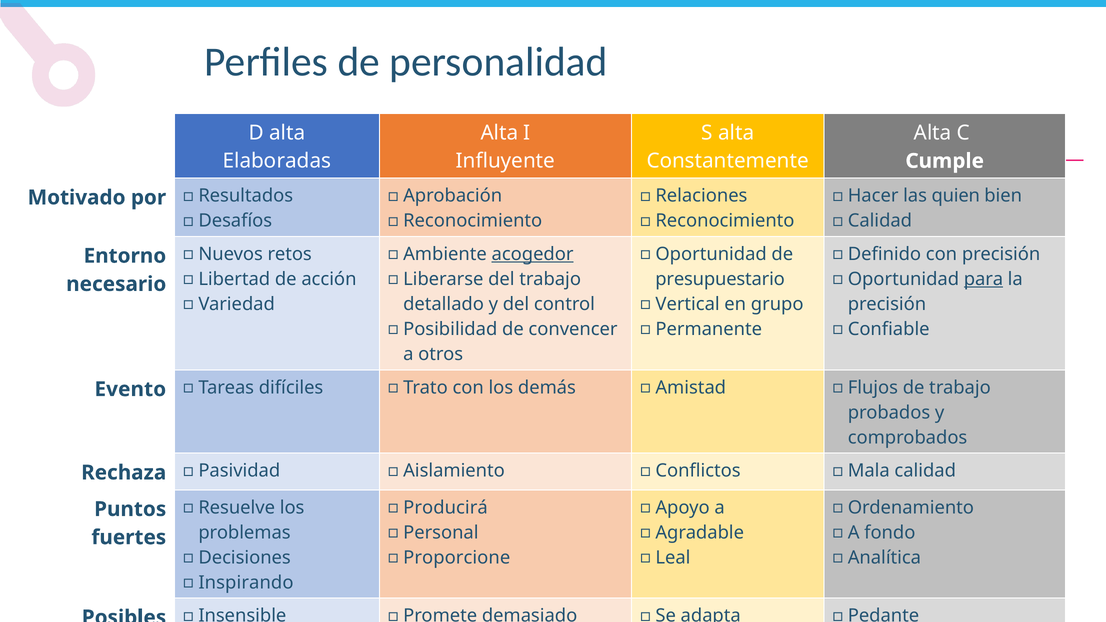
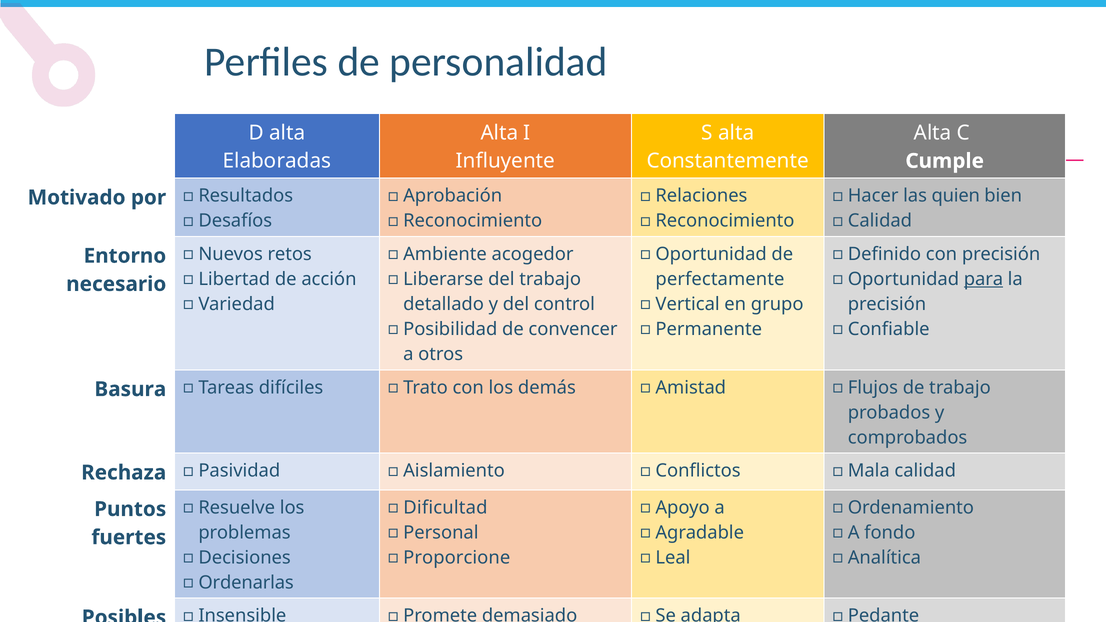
acogedor underline: present -> none (533, 254)
presupuestario: presupuestario -> perfectamente (720, 279)
Evento: Evento -> Basura (130, 389)
Producirá: Producirá -> Dificultad (445, 508)
Inspirando: Inspirando -> Ordenarlas (246, 583)
